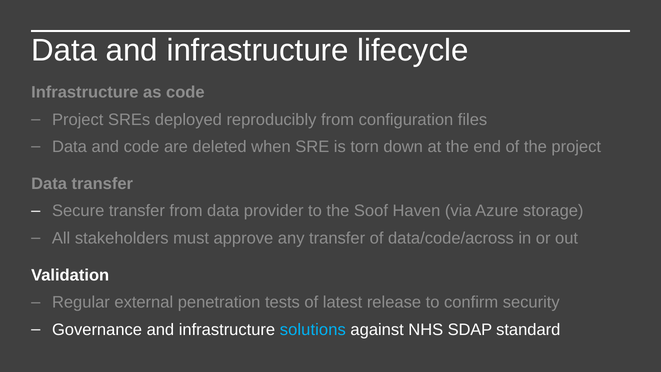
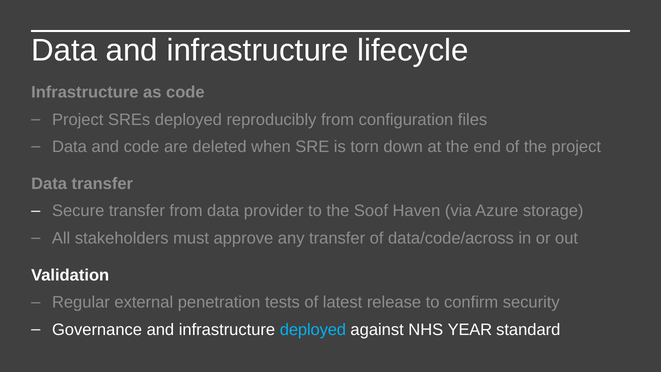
infrastructure solutions: solutions -> deployed (313, 330)
SDAP: SDAP -> YEAR (470, 330)
